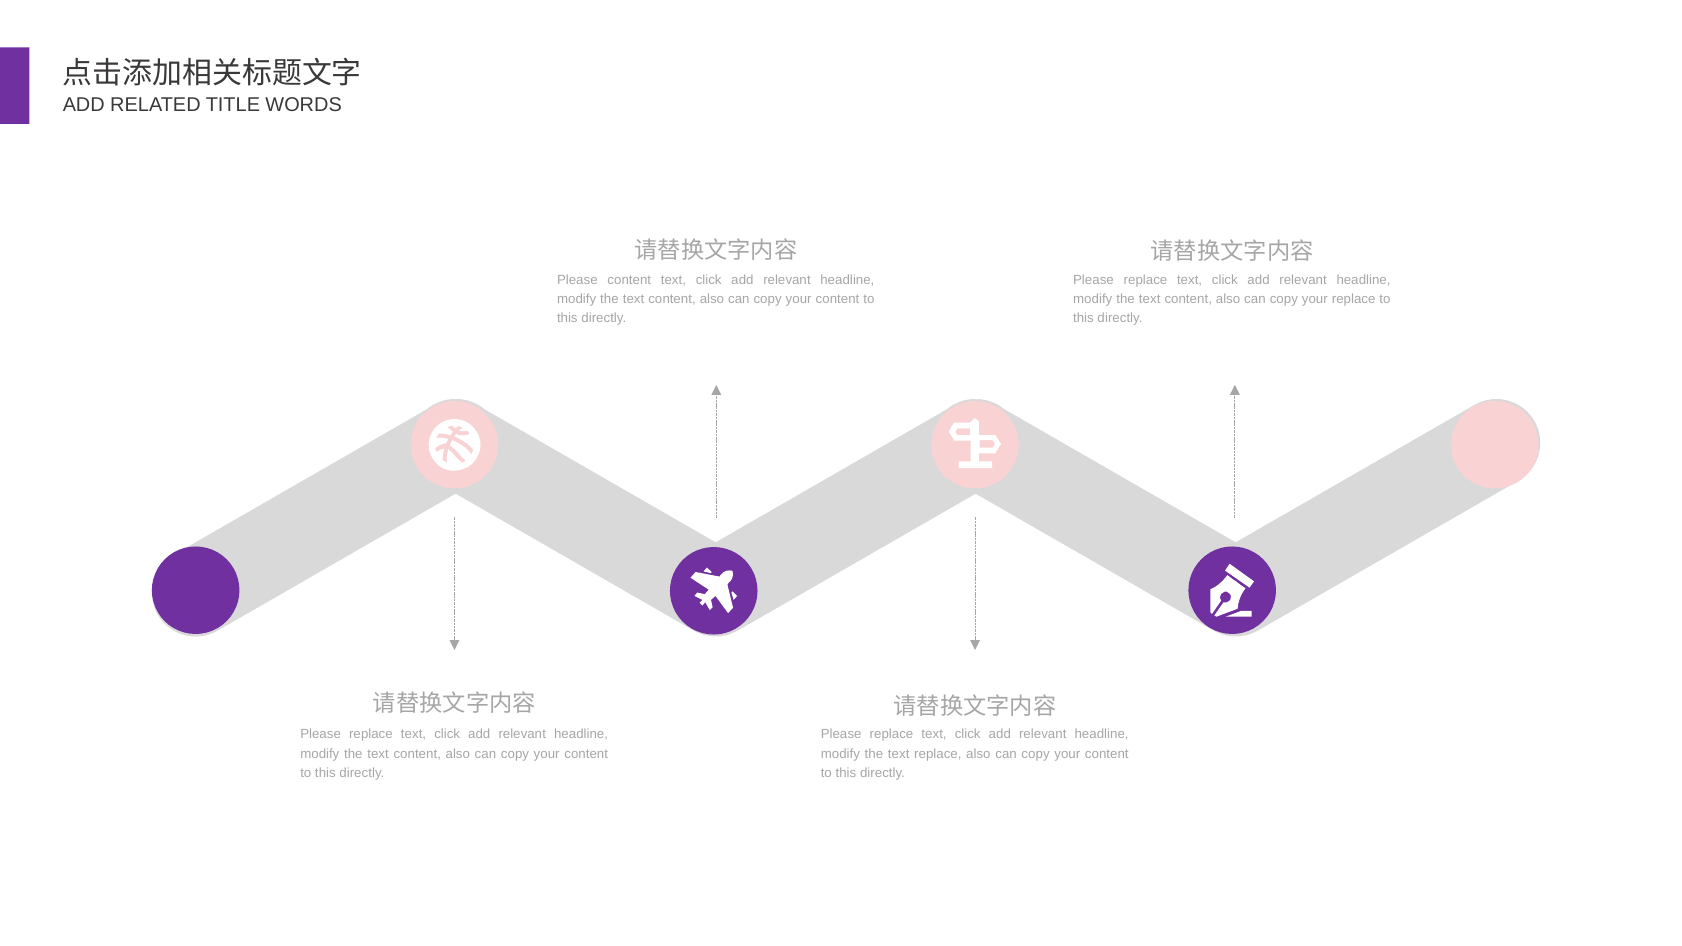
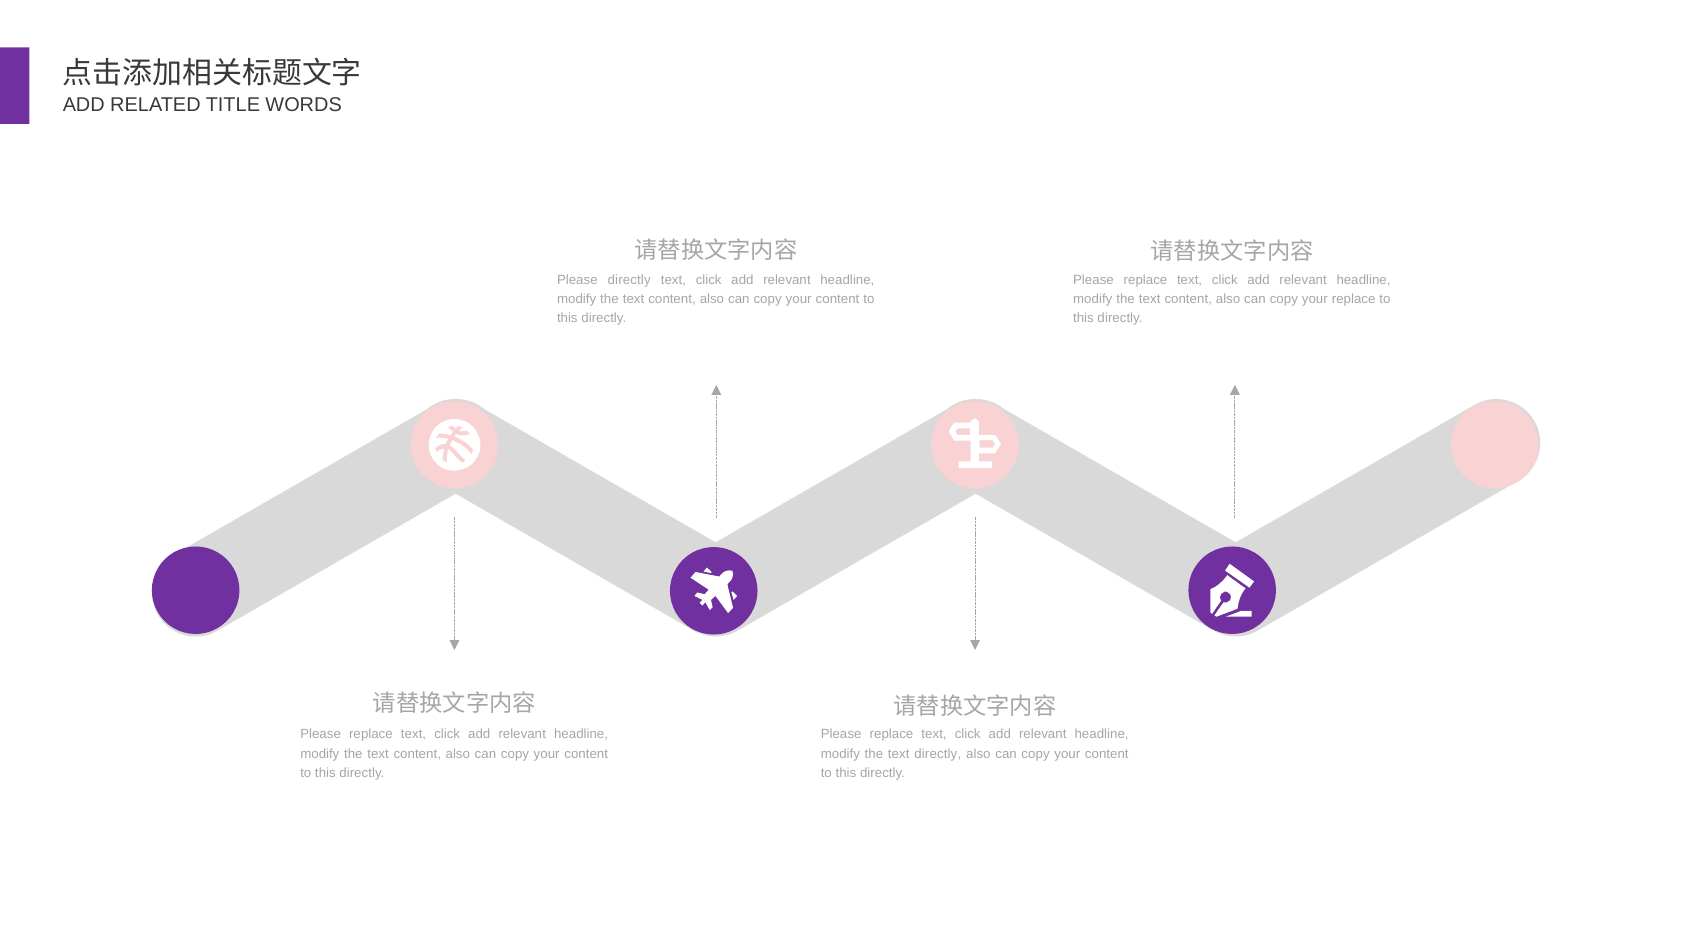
Please content: content -> directly (629, 280)
text replace: replace -> directly (938, 754)
